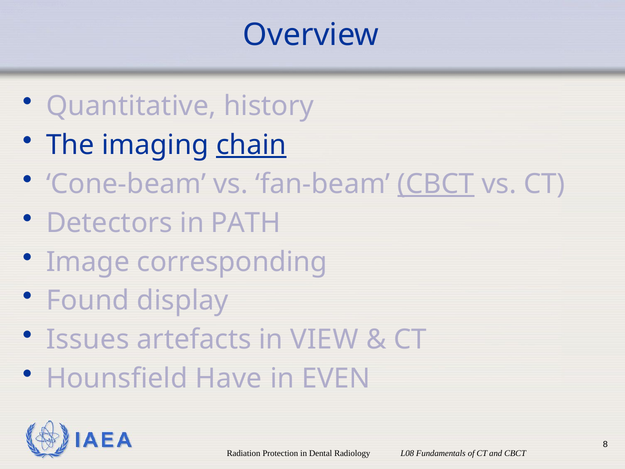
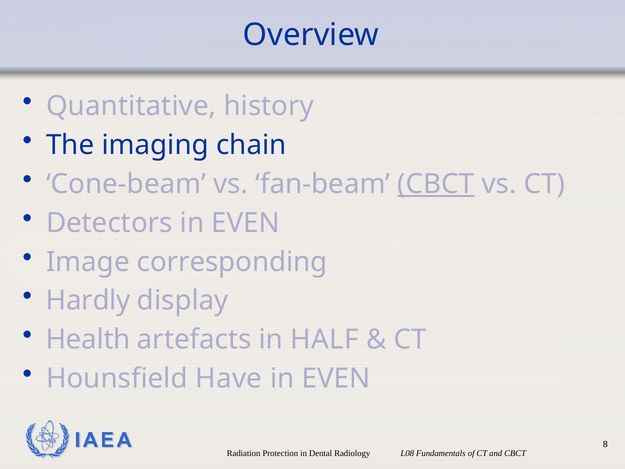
chain underline: present -> none (251, 145)
Detectors in PATH: PATH -> EVEN (246, 223)
Found: Found -> Hardly (88, 301)
Issues: Issues -> Health (88, 340)
VIEW: VIEW -> HALF (324, 340)
